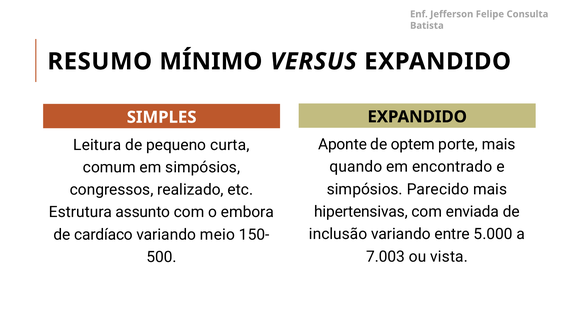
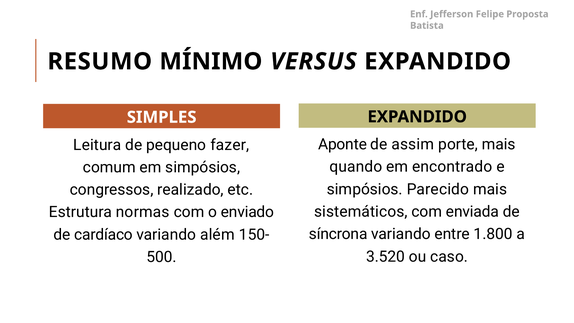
Consulta: Consulta -> Proposta (527, 14)
optem: optem -> assim (413, 144)
curta: curta -> fazer (230, 145)
hipertensivas: hipertensivas -> sistemáticos (361, 212)
assunto: assunto -> normas (143, 212)
embora: embora -> enviado (247, 212)
inclusão: inclusão -> síncrona (338, 234)
5.000: 5.000 -> 1.800 (493, 234)
meio: meio -> além (217, 235)
7.003: 7.003 -> 3.520 (386, 256)
vista: vista -> caso (449, 256)
